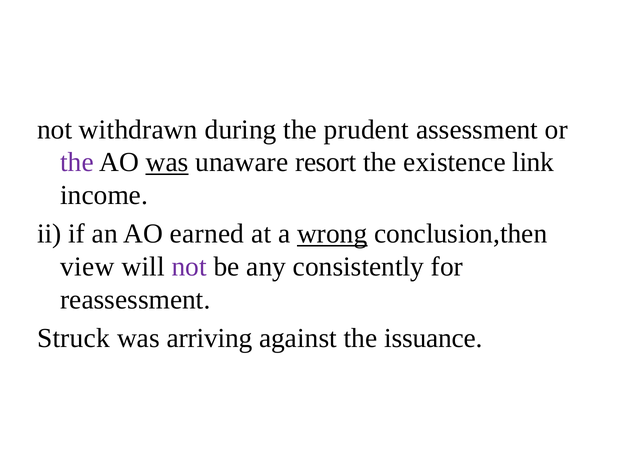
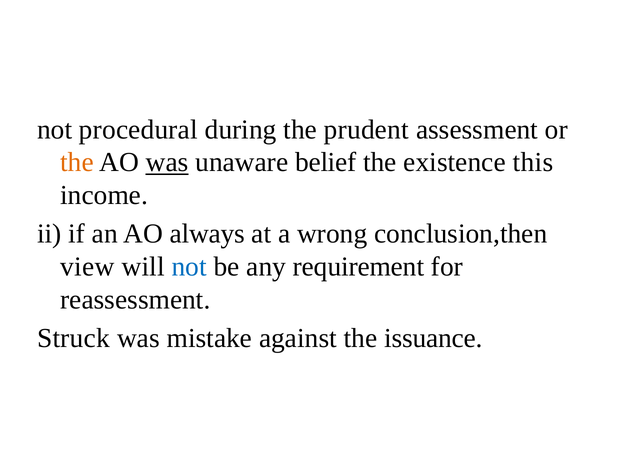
withdrawn: withdrawn -> procedural (138, 130)
the colour: purple -> orange (77, 163)
resort: resort -> belief (326, 163)
link: link -> this (533, 163)
earned: earned -> always (207, 234)
wrong underline: present -> none (332, 234)
not colour: purple -> blue (189, 267)
consistently: consistently -> requirement (359, 267)
arriving: arriving -> mistake (209, 338)
